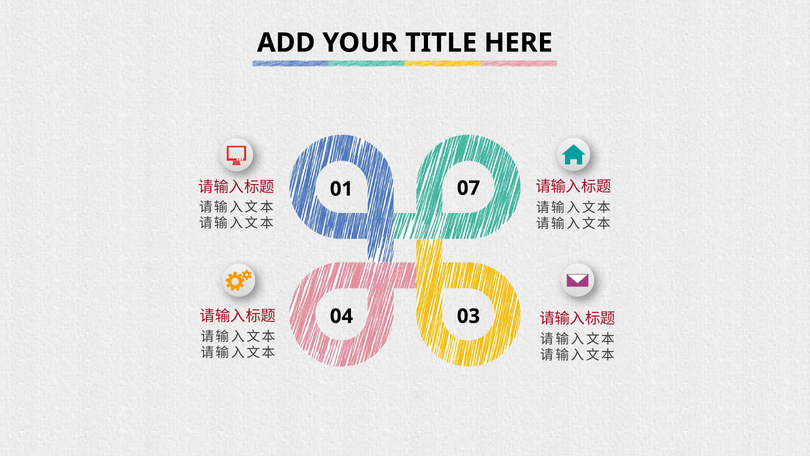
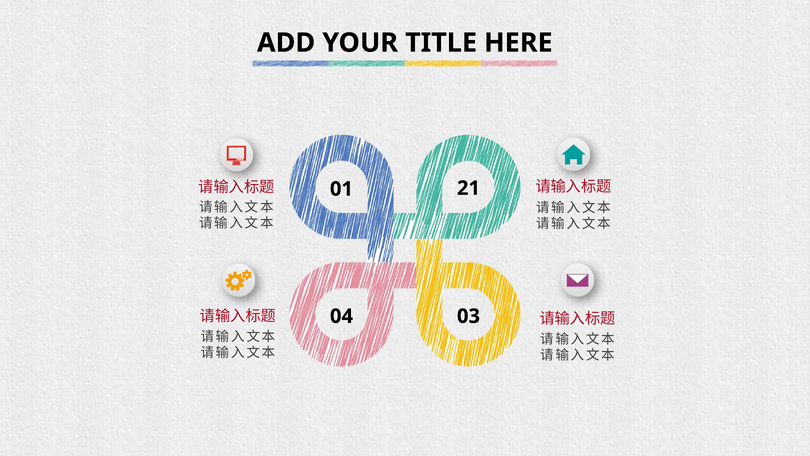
07: 07 -> 21 (469, 188)
